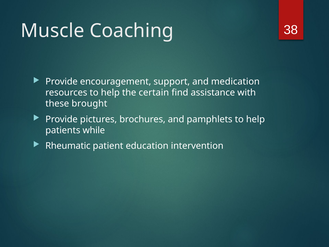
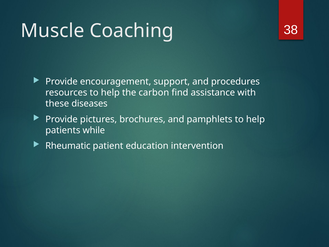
medication: medication -> procedures (235, 82)
certain: certain -> carbon (154, 93)
brought: brought -> diseases (89, 104)
